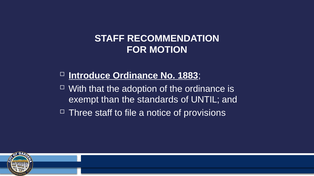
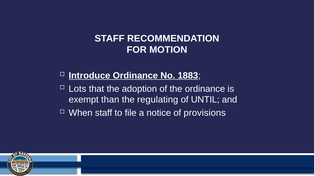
With: With -> Lots (77, 89)
standards: standards -> regulating (158, 100)
Three: Three -> When (81, 113)
